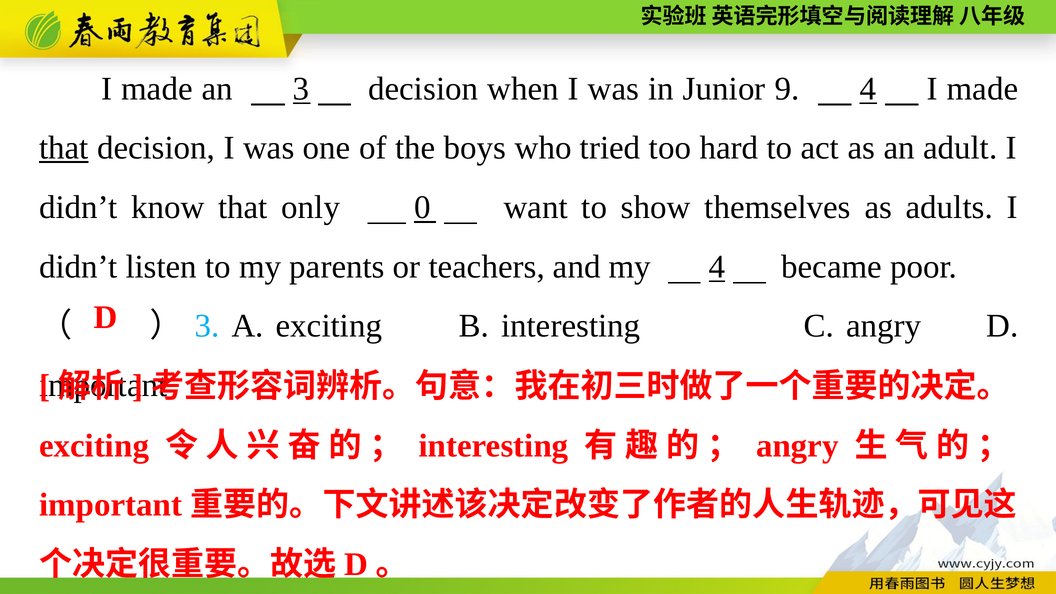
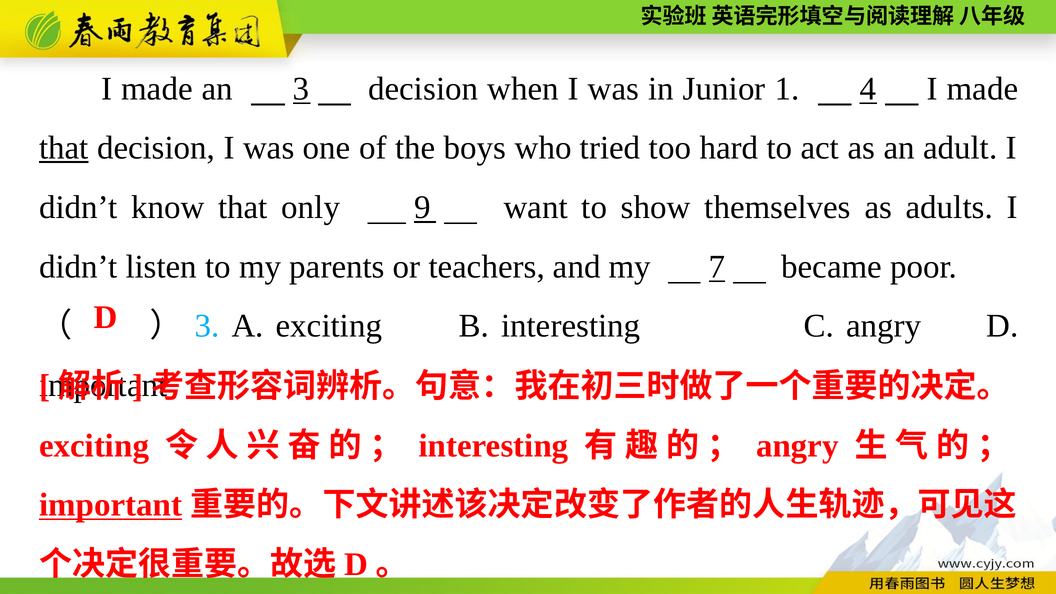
9: 9 -> 1 (787, 89)
0: 0 -> 9 (422, 207)
my 4: 4 -> 7 (717, 267)
important underline: none -> present (111, 505)
